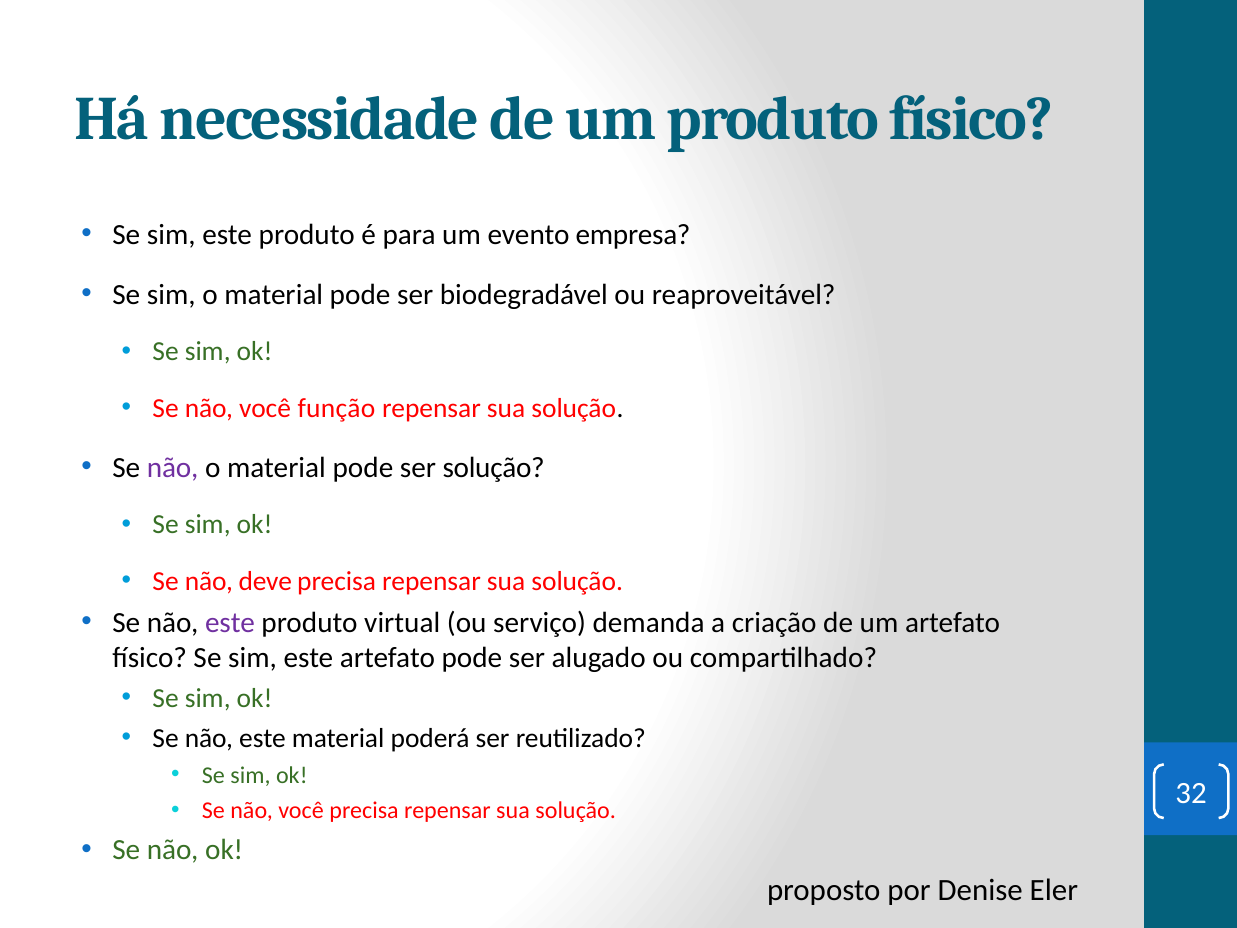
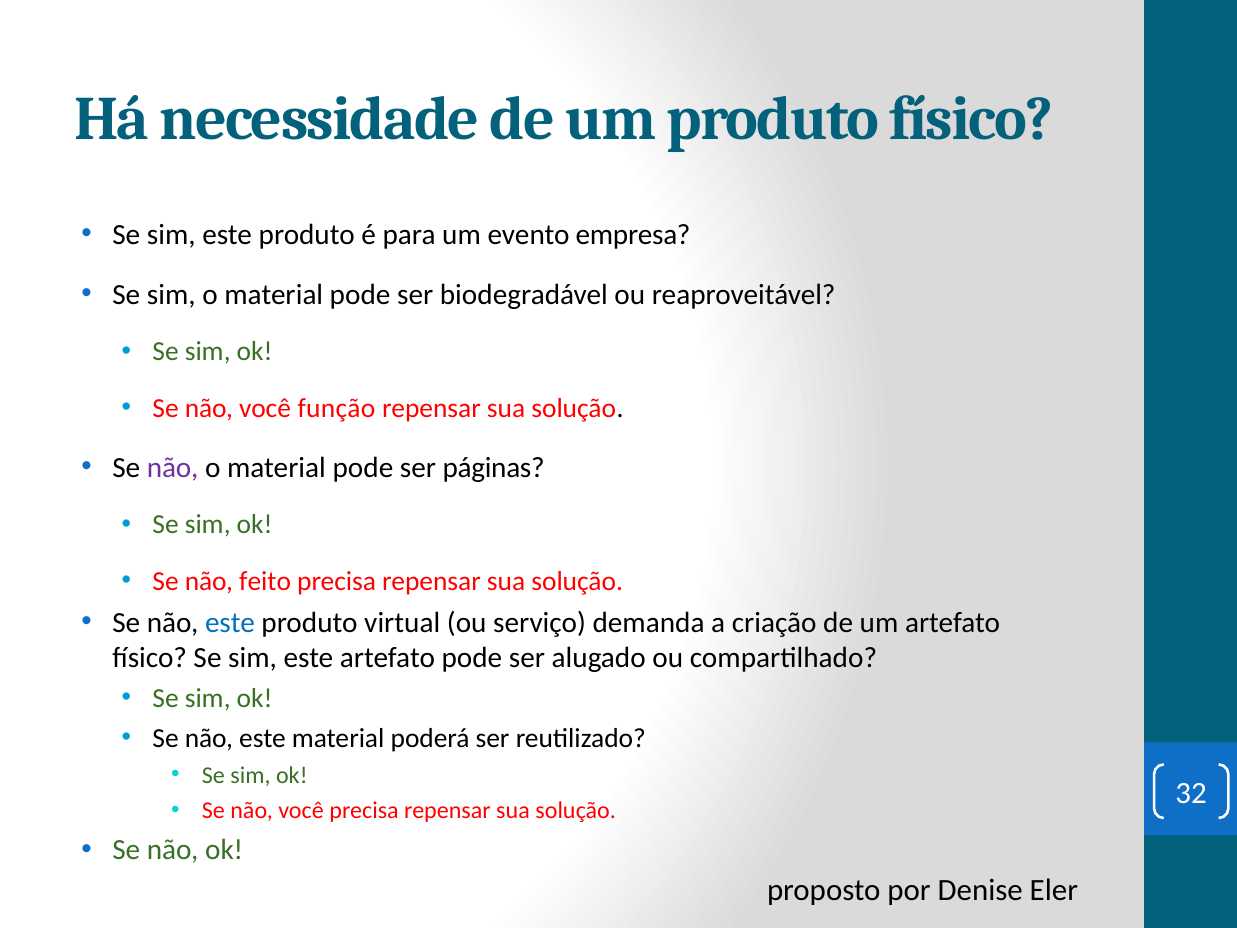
ser solução: solução -> páginas (494, 467)
deve: deve -> feito (265, 581)
este colour: purple -> blue (230, 622)
